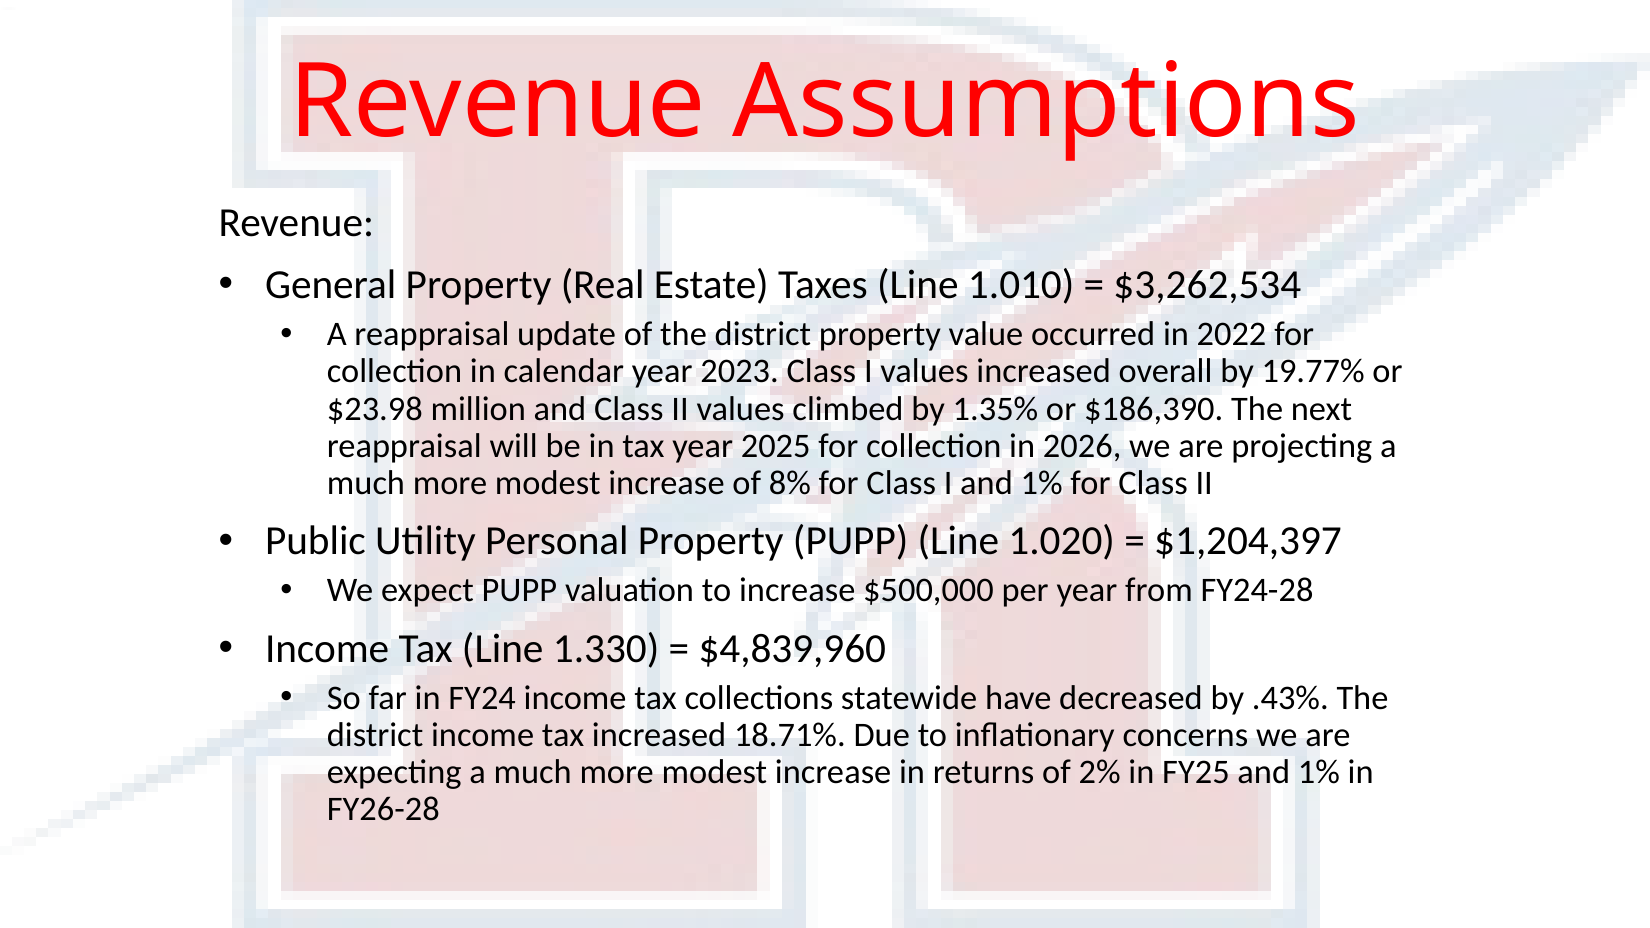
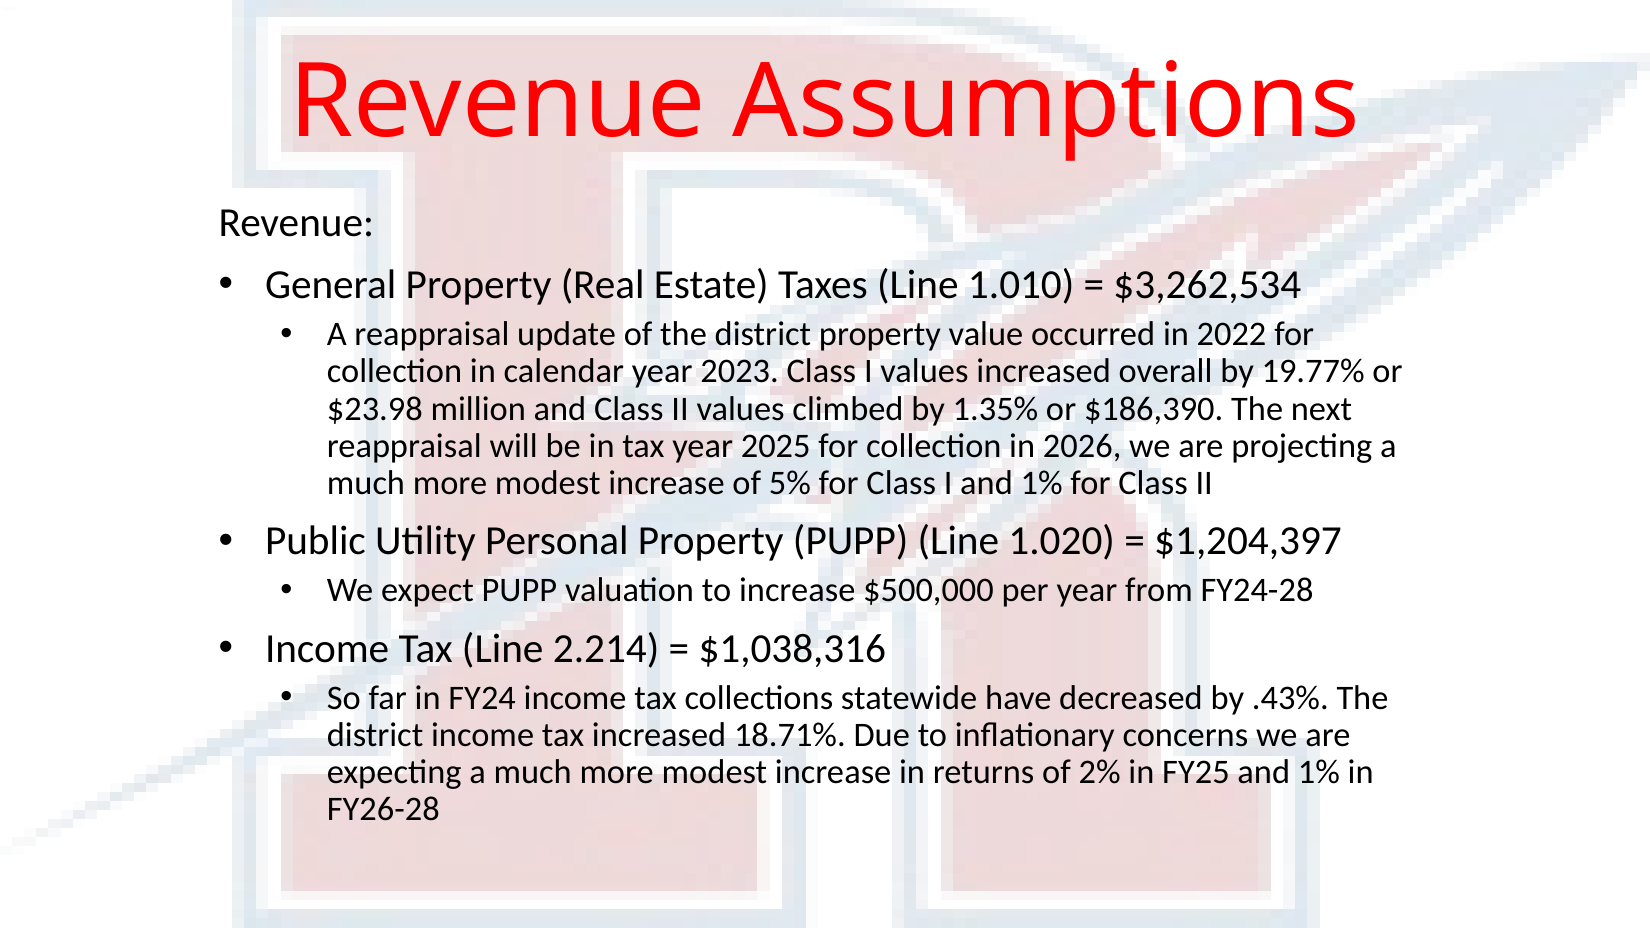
8%: 8% -> 5% (790, 483)
1.330: 1.330 -> 2.214 (606, 649)
$4,839,960: $4,839,960 -> $1,038,316 (792, 649)
